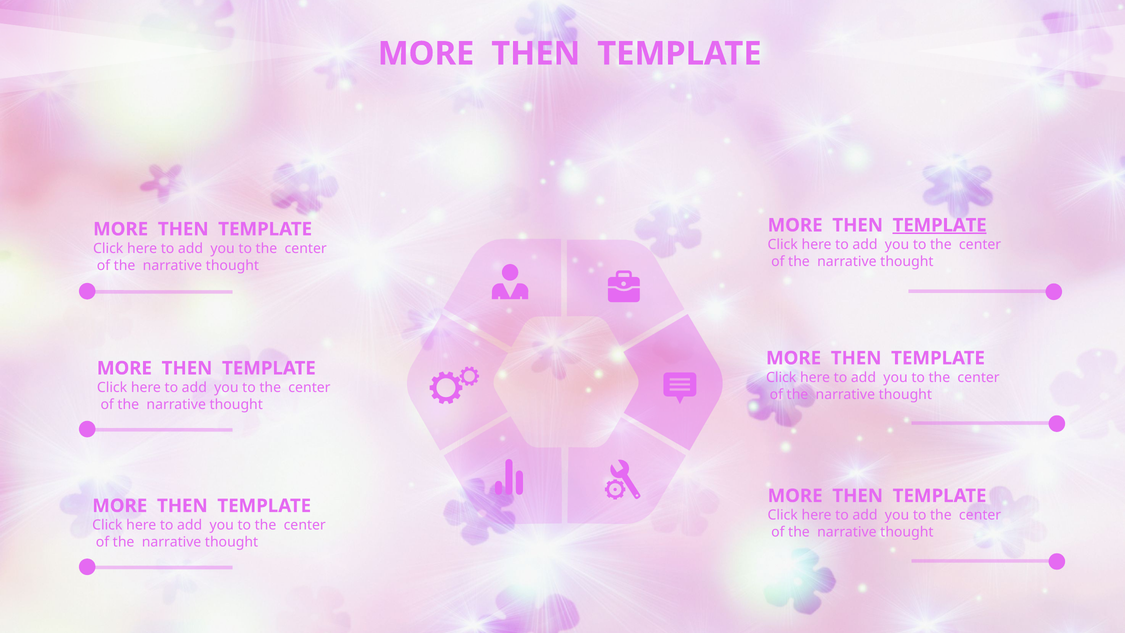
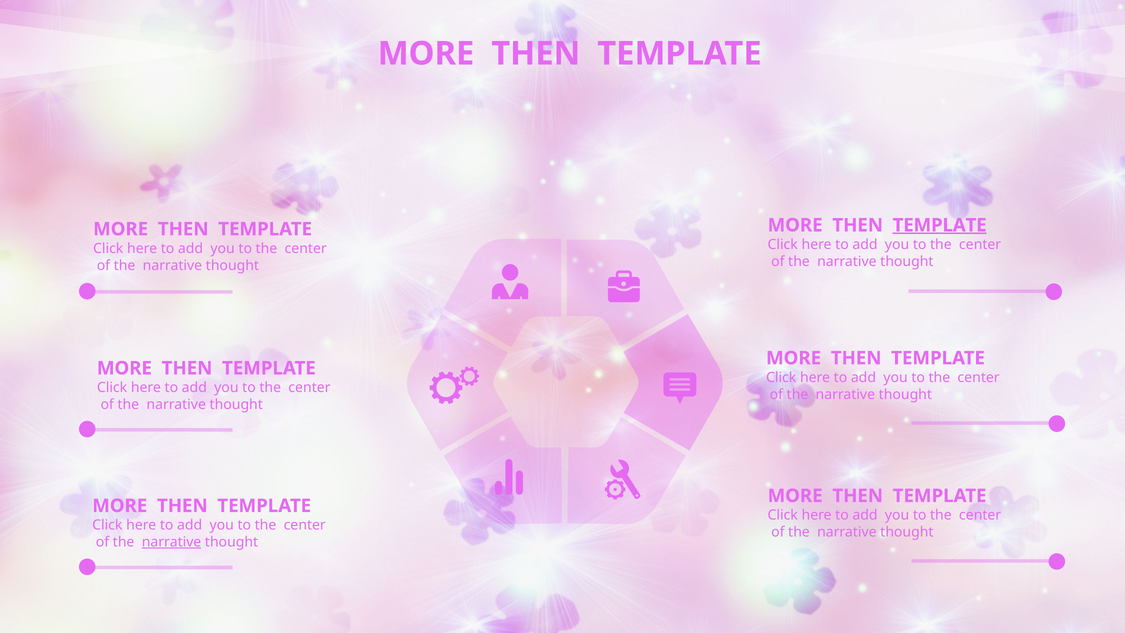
narrative underline: none -> present (172, 542)
